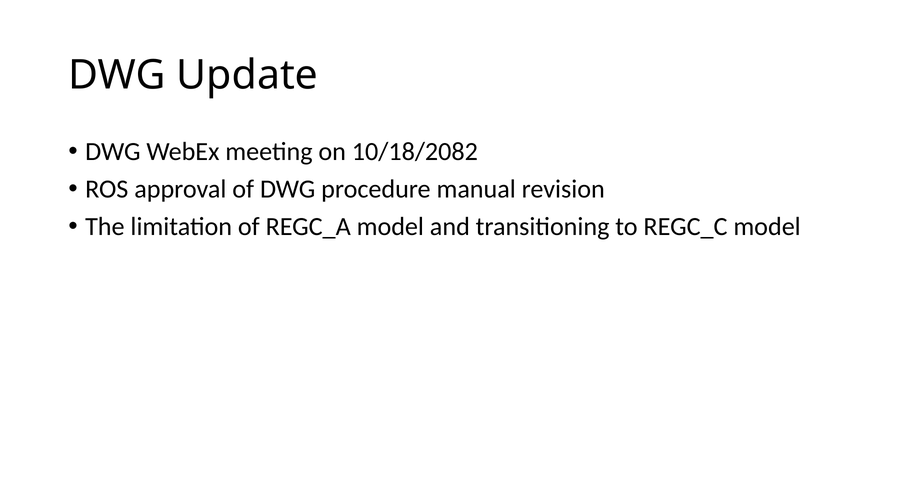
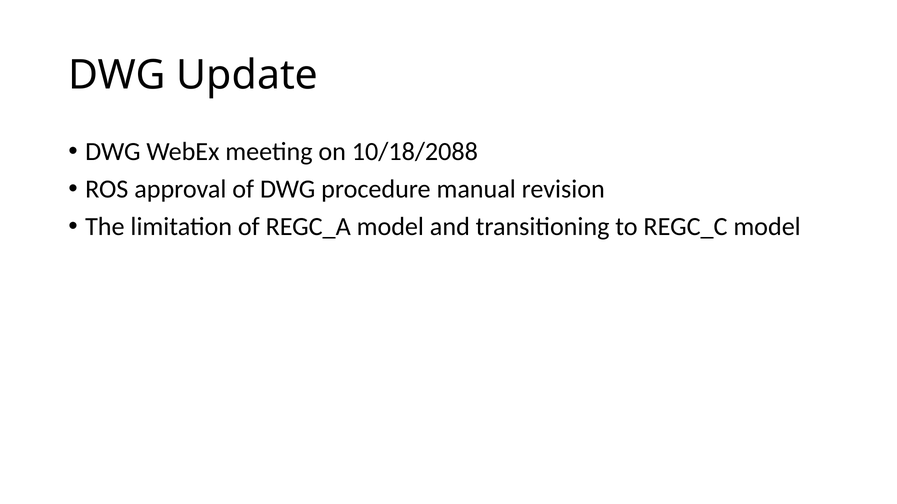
10/18/2082: 10/18/2082 -> 10/18/2088 (415, 152)
